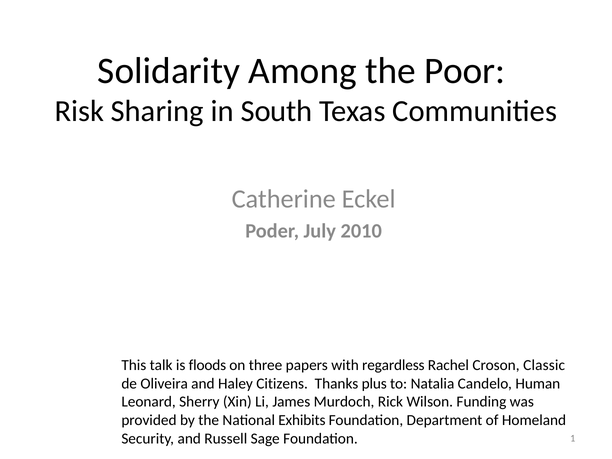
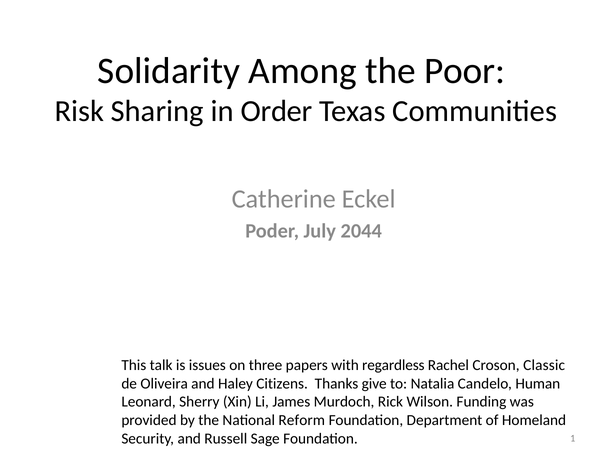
South: South -> Order (277, 111)
2010: 2010 -> 2044 (361, 231)
floods: floods -> issues (207, 365)
plus: plus -> give (374, 383)
Exhibits: Exhibits -> Reform (302, 420)
